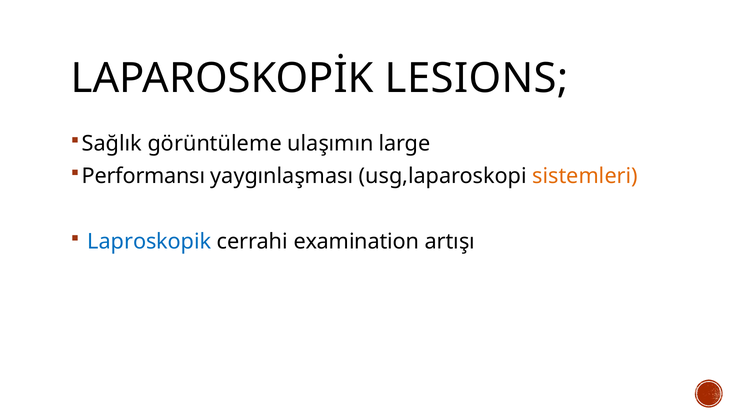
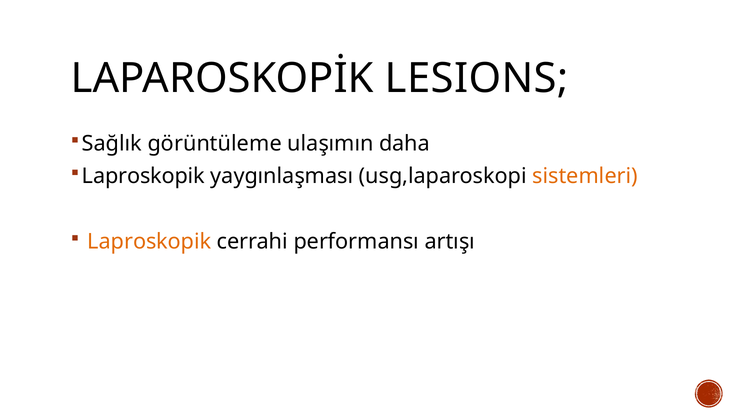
large: large -> daha (405, 144)
Performansı: Performansı -> Laproskopik (143, 176)
Laproskopik colour: blue -> orange (149, 242)
examination: examination -> performansı (356, 242)
